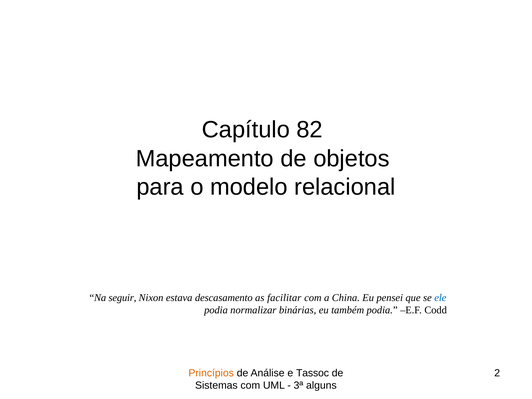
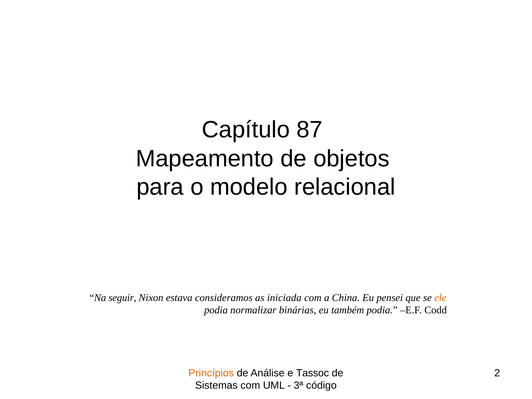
82: 82 -> 87 (310, 130)
descasamento: descasamento -> consideramos (224, 298)
facilitar: facilitar -> iniciada (284, 298)
ele colour: blue -> orange (440, 298)
alguns: alguns -> código (321, 385)
